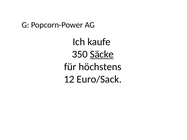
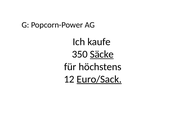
Euro/Sack underline: none -> present (99, 79)
